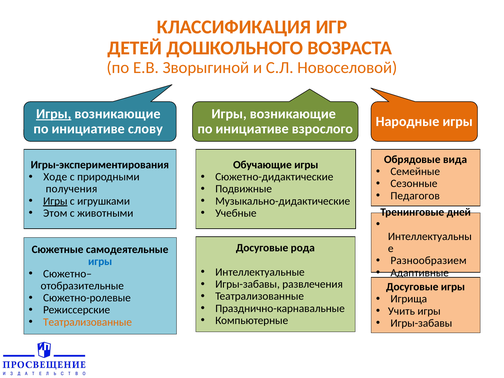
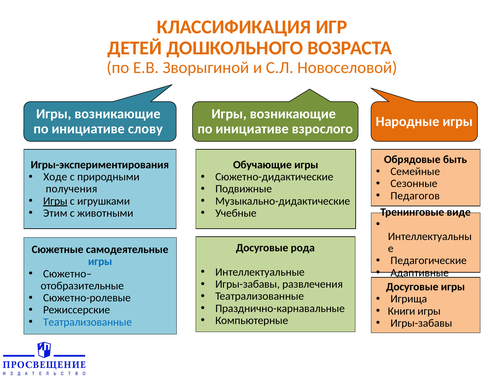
Игры underline: present -> none (54, 114)
вида: вида -> быть (455, 159)
Этом: Этом -> Этим (55, 213)
дней: дней -> виде (459, 212)
Разнообразием: Разнообразием -> Педагогические (429, 261)
Учить: Учить -> Книги (402, 311)
Театрализованные colour: orange -> blue (88, 322)
